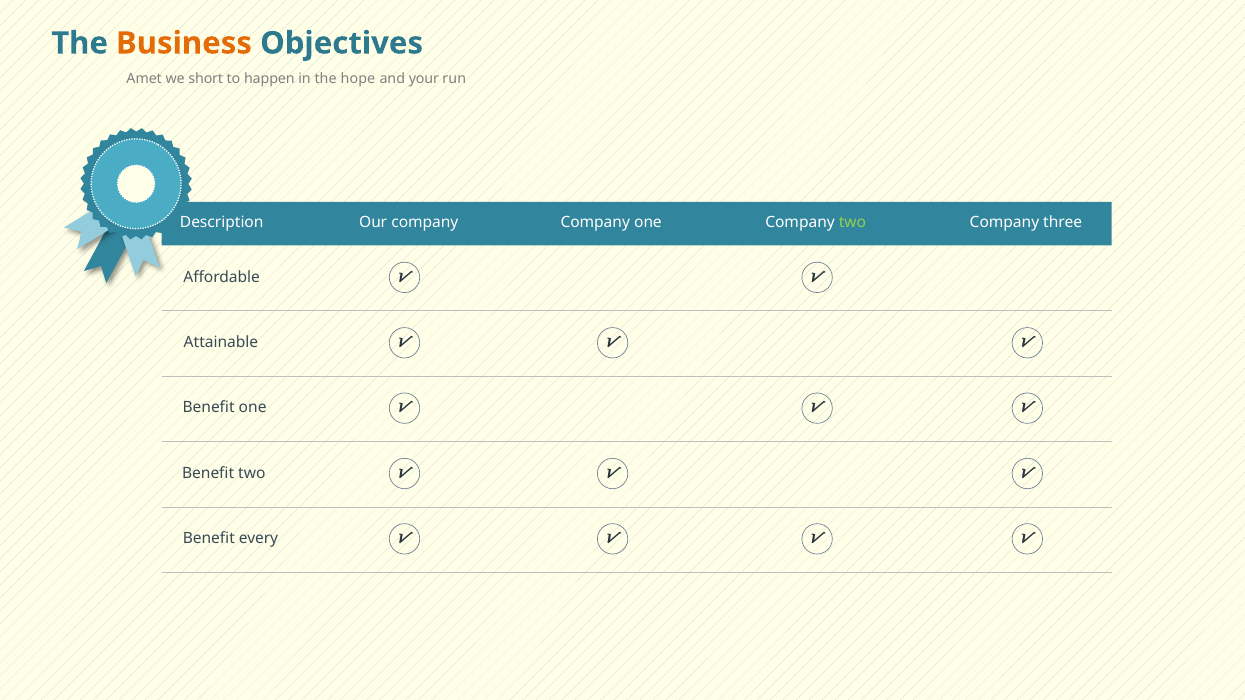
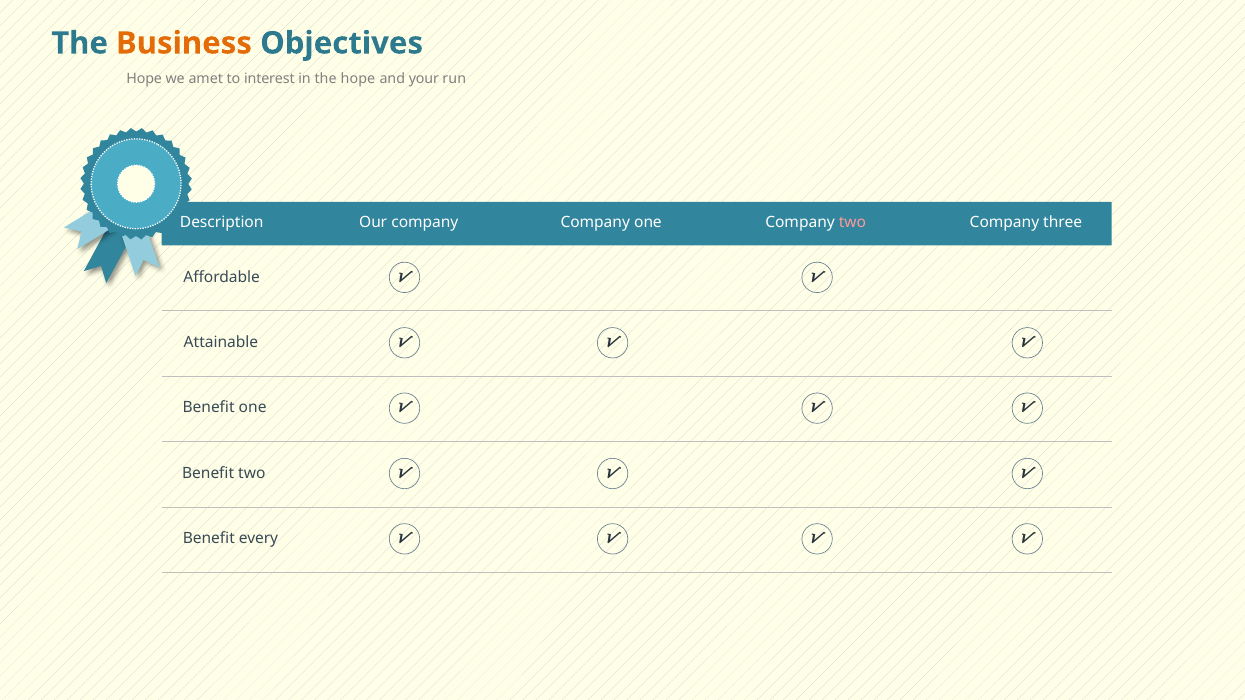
Amet: Amet -> Hope (144, 79)
short: short -> amet (206, 79)
happen: happen -> interest (269, 79)
two colour: light green -> pink (852, 223)
